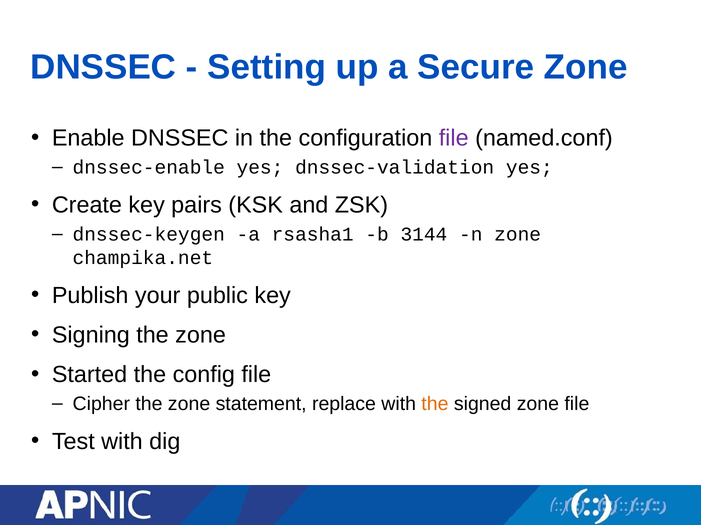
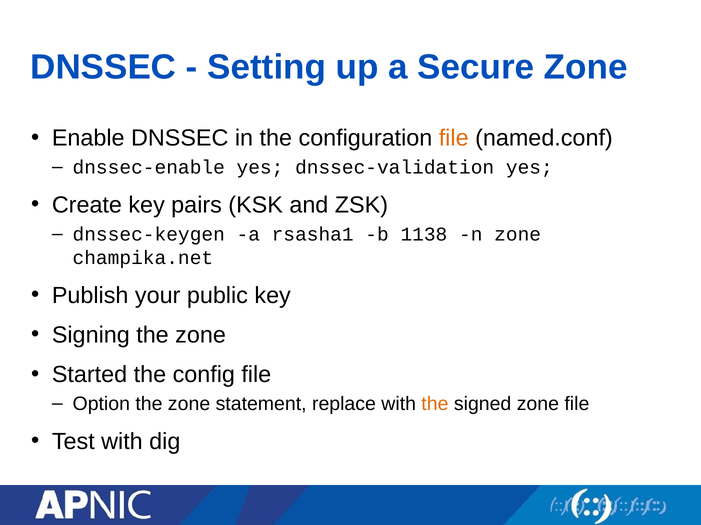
file colour: purple -> orange (454, 138)
3144: 3144 -> 1138 (424, 235)
Cipher: Cipher -> Option (101, 405)
